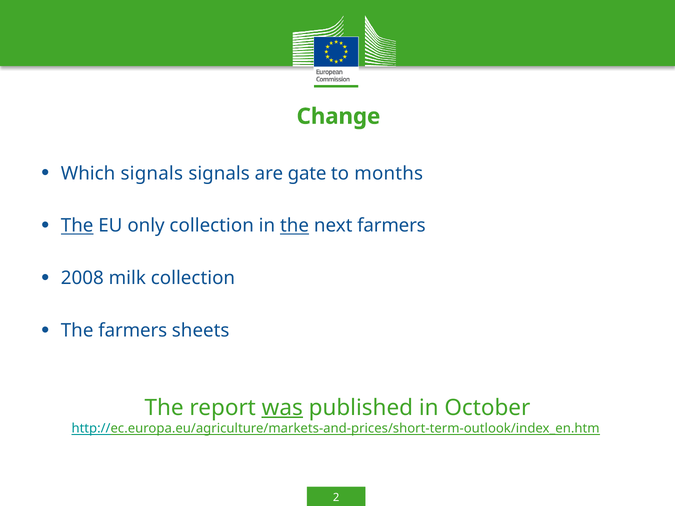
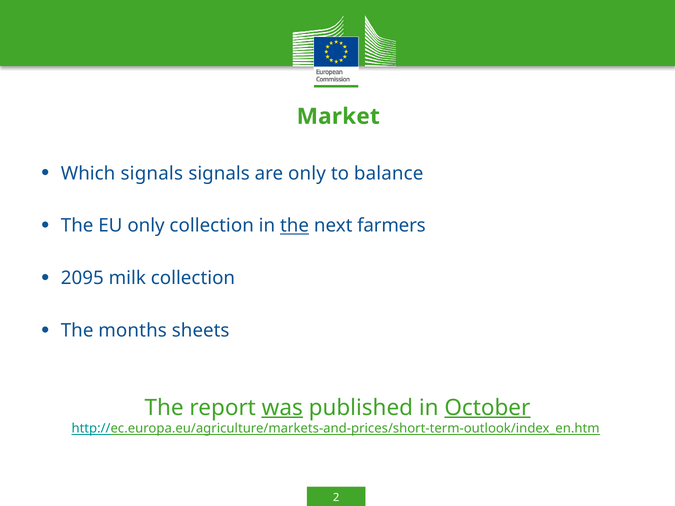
Change: Change -> Market (338, 116)
are gate: gate -> only (307, 173)
months: months -> balance (389, 173)
The underline: present -> none (77, 226)
2008: 2008 -> 2095 (82, 278)
The farmers: farmers -> months (133, 331)
October underline: none -> present (487, 408)
